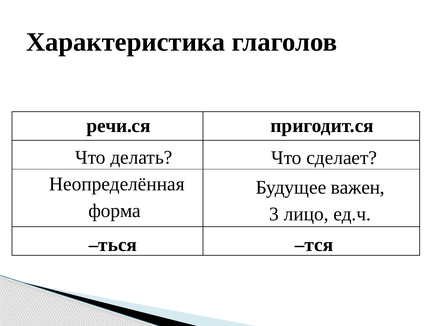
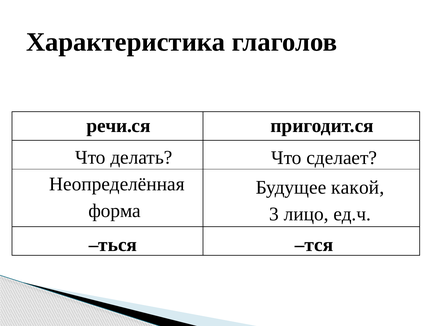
важен: важен -> какой (358, 187)
